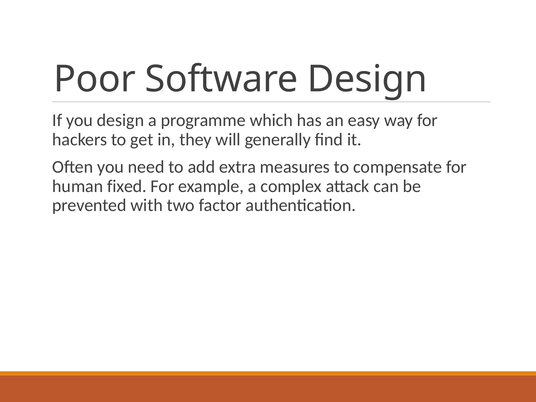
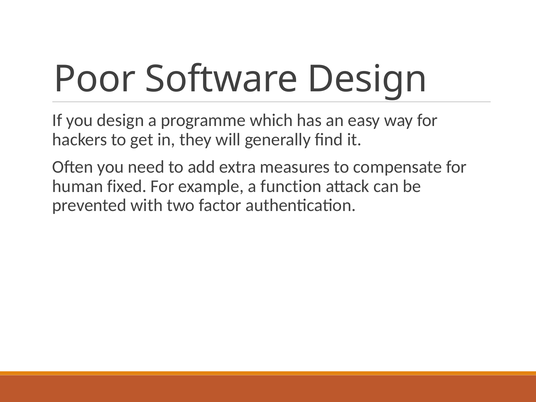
complex: complex -> function (291, 186)
